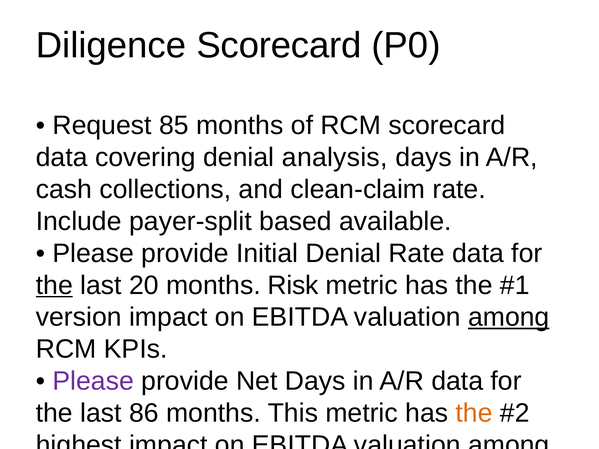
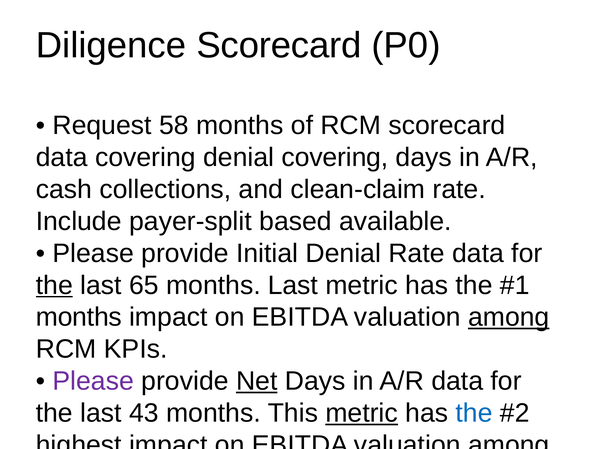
85: 85 -> 58 (174, 126)
denial analysis: analysis -> covering (335, 158)
20: 20 -> 65 (144, 285)
months Risk: Risk -> Last (293, 285)
version: version -> months (79, 317)
Net underline: none -> present (257, 381)
86: 86 -> 43 (144, 413)
metric underline: none -> present (362, 413)
the colour: orange -> blue (474, 413)
